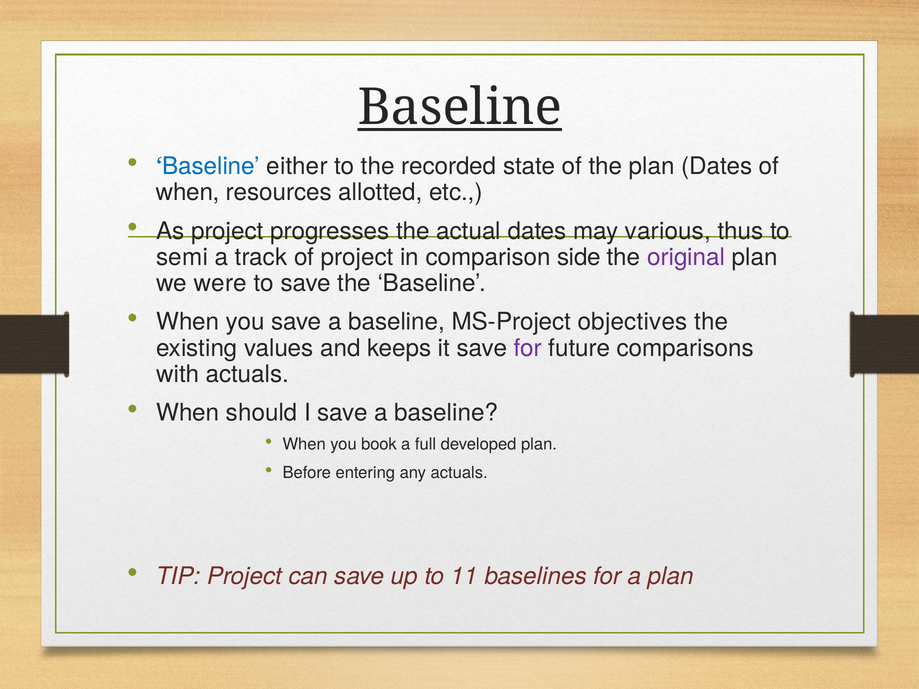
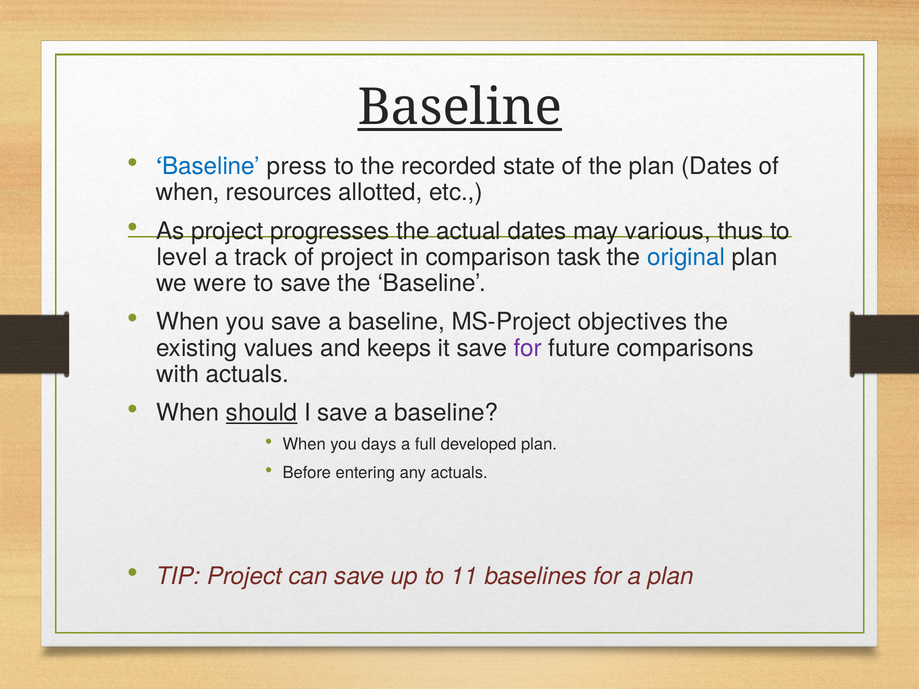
either: either -> press (297, 166)
semi: semi -> level (182, 257)
side: side -> task (579, 257)
original colour: purple -> blue (686, 257)
should underline: none -> present (262, 413)
book: book -> days (379, 445)
